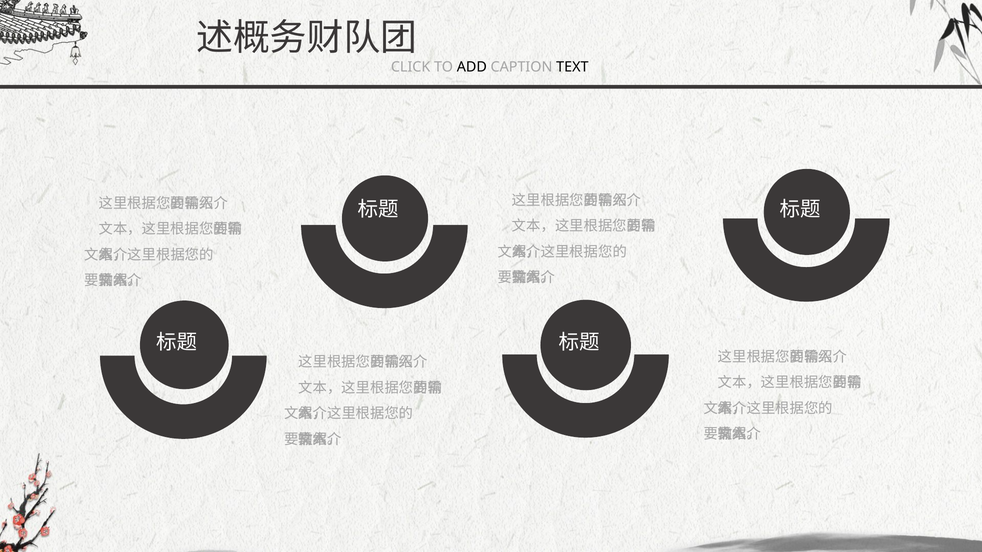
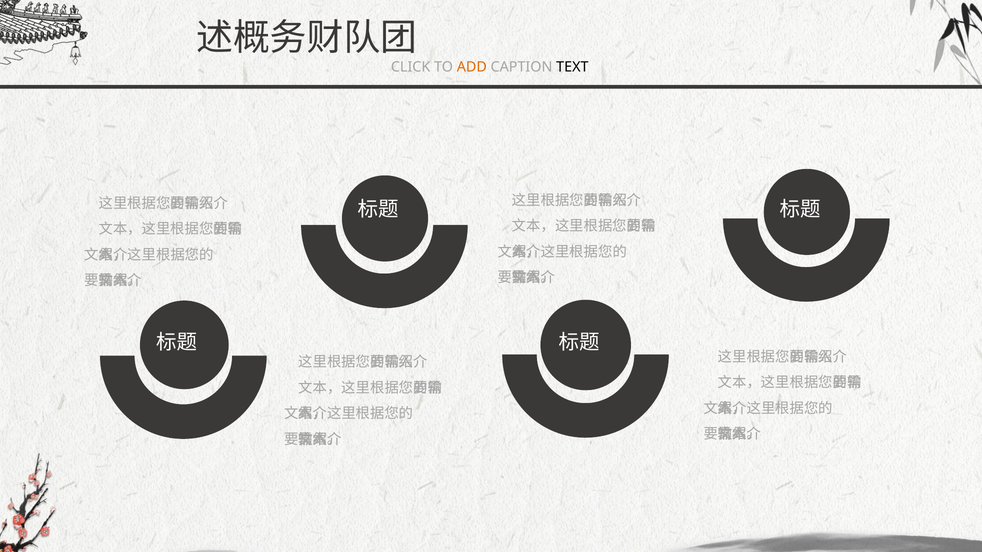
ADD colour: black -> orange (472, 67)
